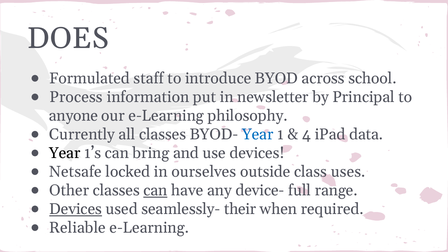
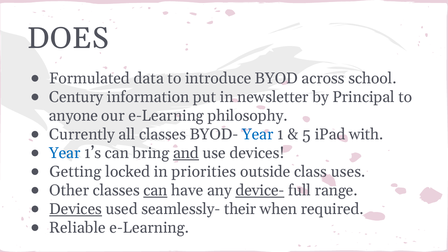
staff: staff -> data (149, 78)
Process: Process -> Century (76, 97)
4: 4 -> 5 (307, 134)
data: data -> with (366, 134)
Year colour: black -> blue (65, 153)
and underline: none -> present (186, 153)
Netsafe: Netsafe -> Getting (76, 172)
ourselves: ourselves -> priorities (204, 172)
device- underline: none -> present (260, 190)
